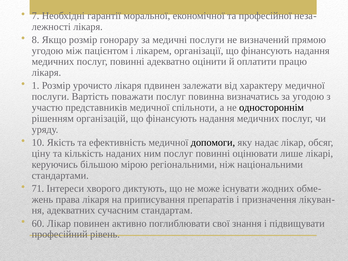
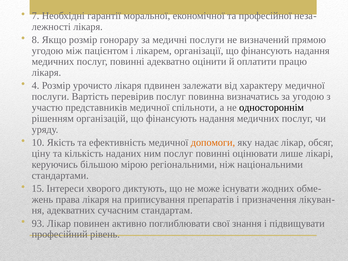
1: 1 -> 4 (36, 86)
поважати: поважати -> перевірив (132, 97)
допомоги colour: black -> orange (213, 143)
71: 71 -> 15 (38, 188)
60: 60 -> 93 (38, 223)
